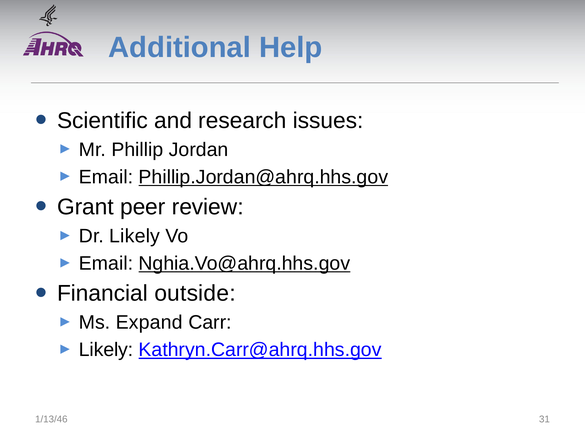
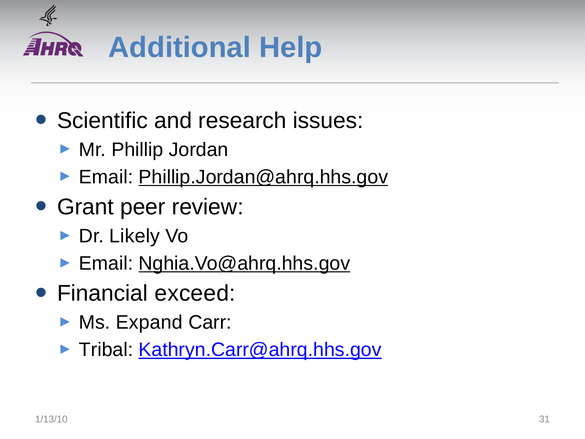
outside: outside -> exceed (195, 293)
Likely: Likely -> Tribal (106, 350)
1/13/46: 1/13/46 -> 1/13/10 (51, 419)
